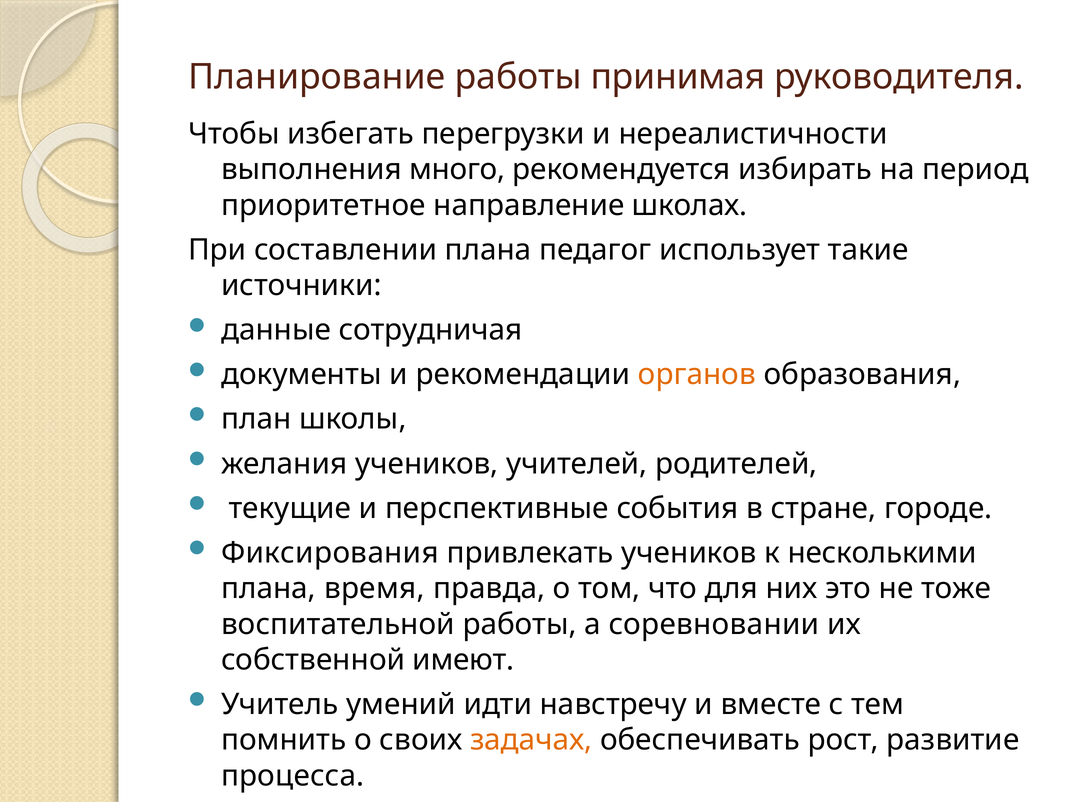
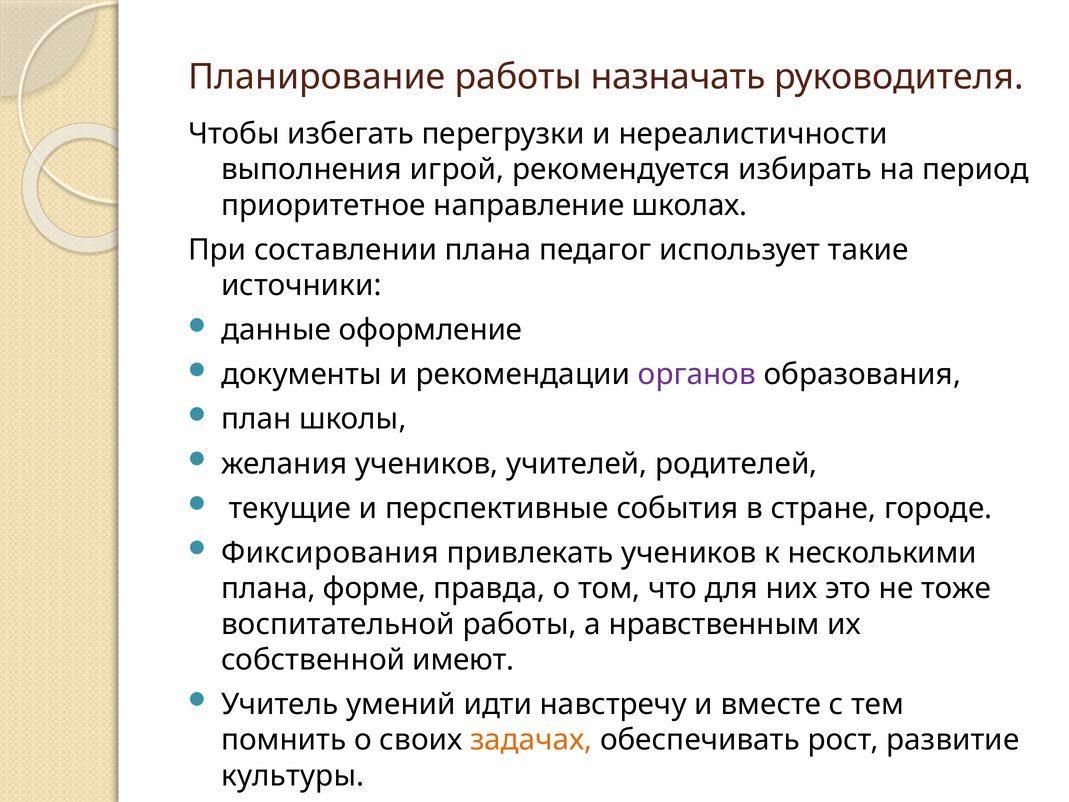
принимая: принимая -> назначать (678, 77)
много: много -> игрой (457, 169)
сотрудничая: сотрудничая -> оформление (431, 330)
органов colour: orange -> purple (697, 374)
время: время -> форме (375, 588)
соревновании: соревновании -> нравственным (714, 624)
процесса: процесса -> культуры (293, 776)
